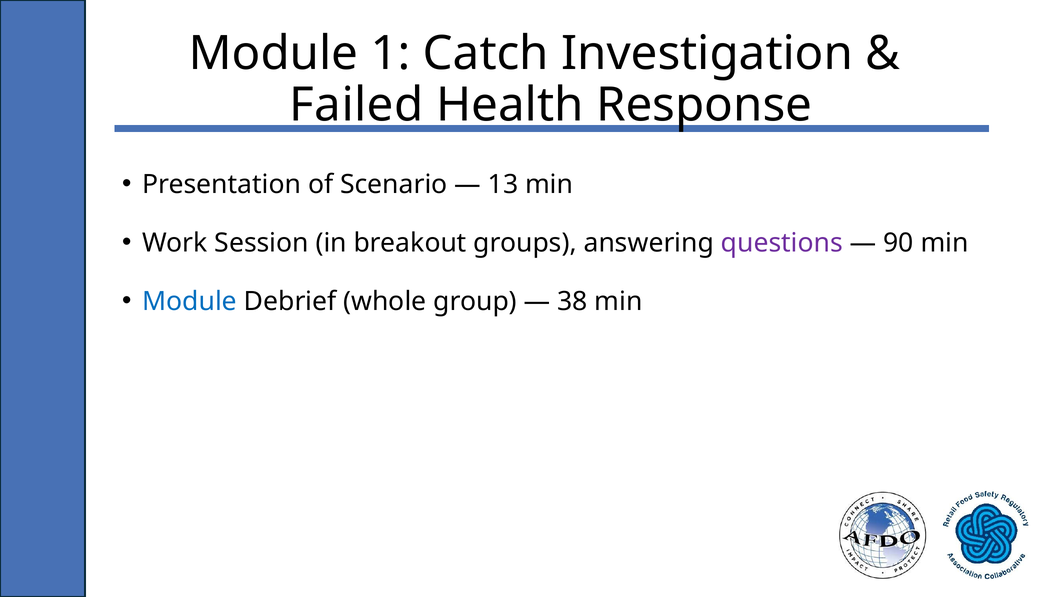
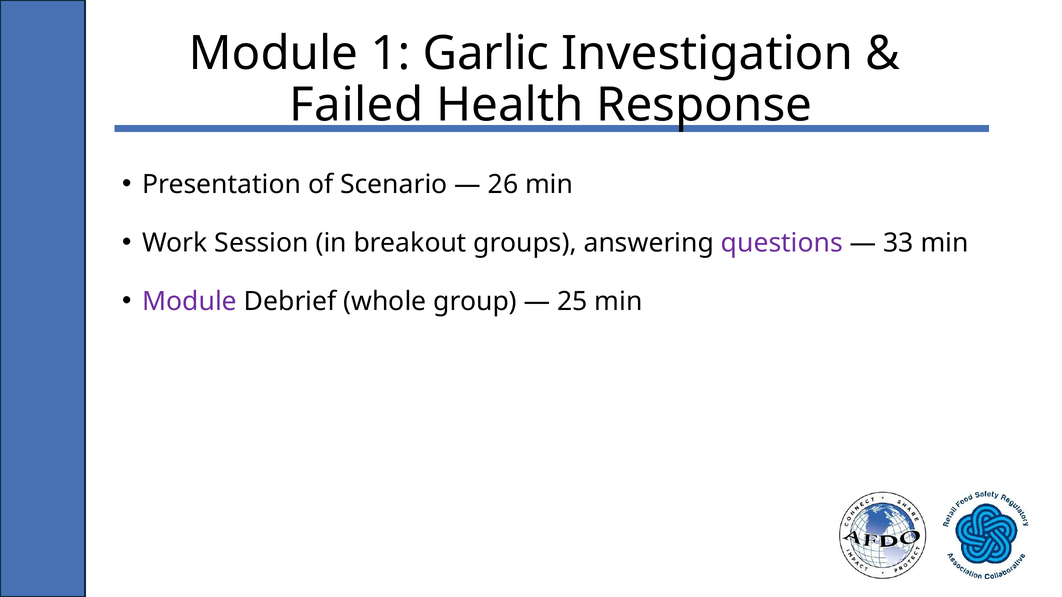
Catch: Catch -> Garlic (486, 54)
13: 13 -> 26 (503, 185)
90: 90 -> 33 (898, 243)
Module colour: blue -> purple (190, 302)
38: 38 -> 25 (572, 302)
